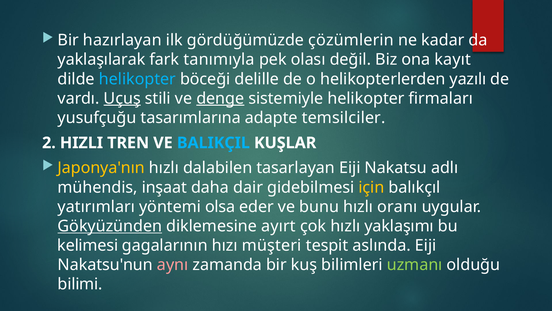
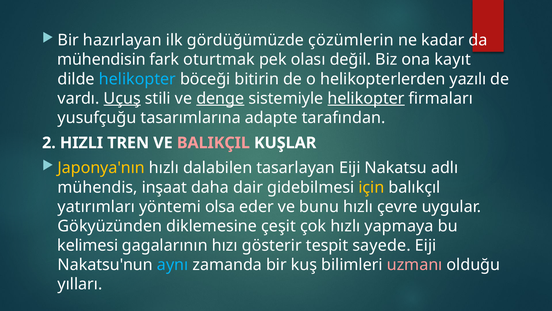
yaklaşılarak: yaklaşılarak -> mühendisin (102, 60)
tanımıyla: tanımıyla -> oturtmak (219, 60)
delille: delille -> bitirin (257, 79)
helikopter underline: none -> present (366, 98)
temsilciler: temsilciler -> tarafından (344, 118)
BALIKÇIL colour: light blue -> pink (213, 143)
oranı: oranı -> çevre (397, 206)
Gökyüzünden underline: present -> none (110, 226)
ayırt: ayırt -> çeşit (279, 226)
yaklaşımı: yaklaşımı -> yapmaya (399, 226)
müşteri: müşteri -> gösterir (272, 245)
aslında: aslında -> sayede (382, 245)
aynı colour: pink -> light blue (173, 264)
uzmanı colour: light green -> pink (415, 264)
bilimi: bilimi -> yılları (80, 284)
